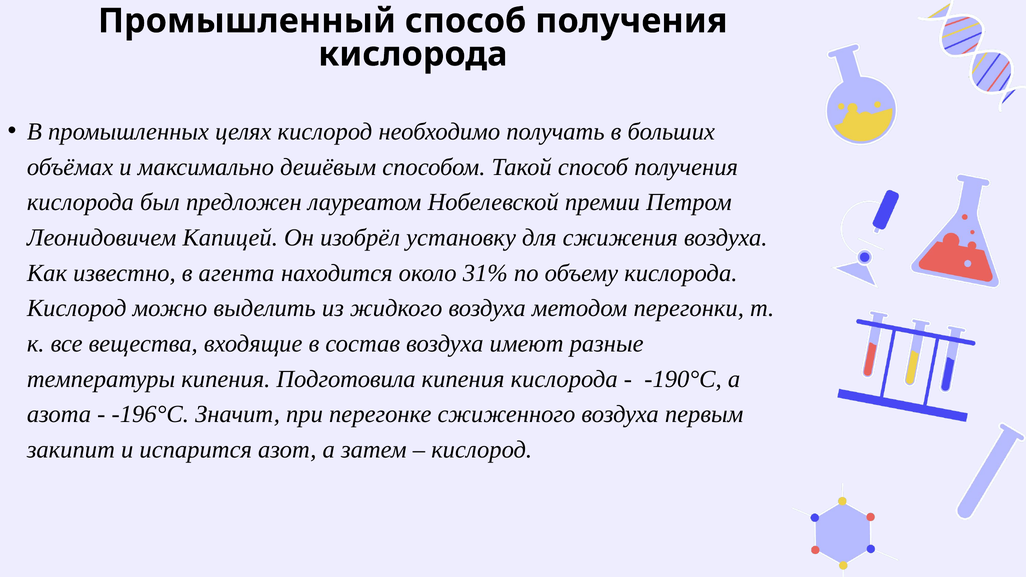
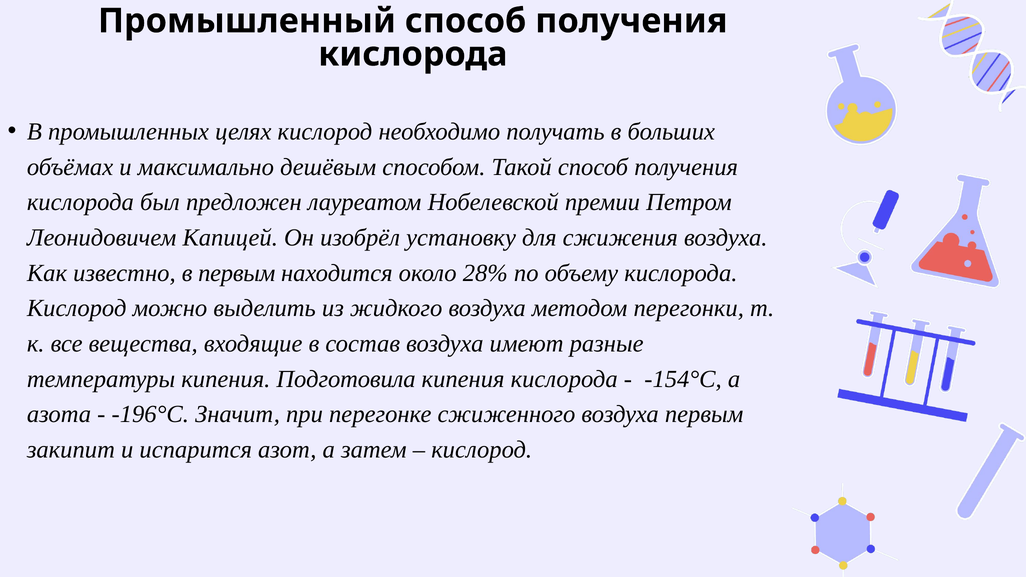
в агента: агента -> первым (237, 273)
31%: 31% -> 28% (485, 273)
-190°С: -190°С -> -154°С (683, 379)
